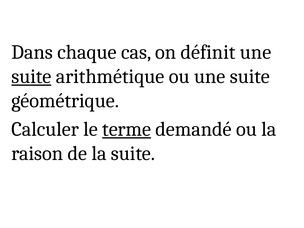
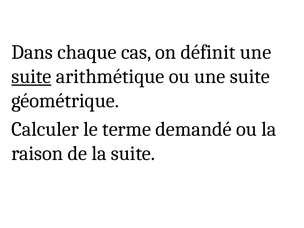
terme underline: present -> none (127, 129)
